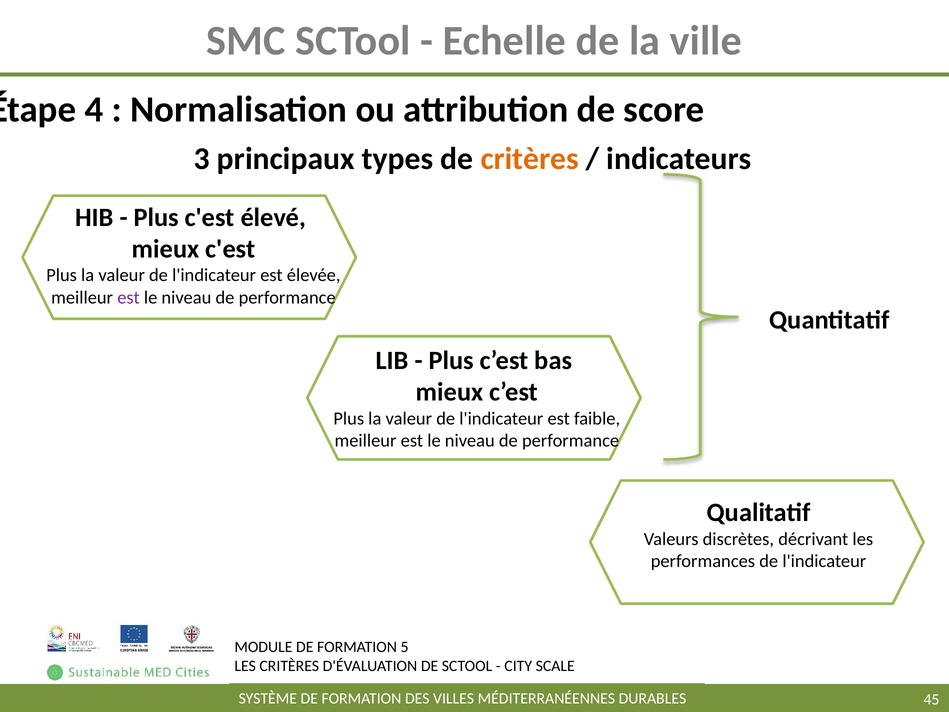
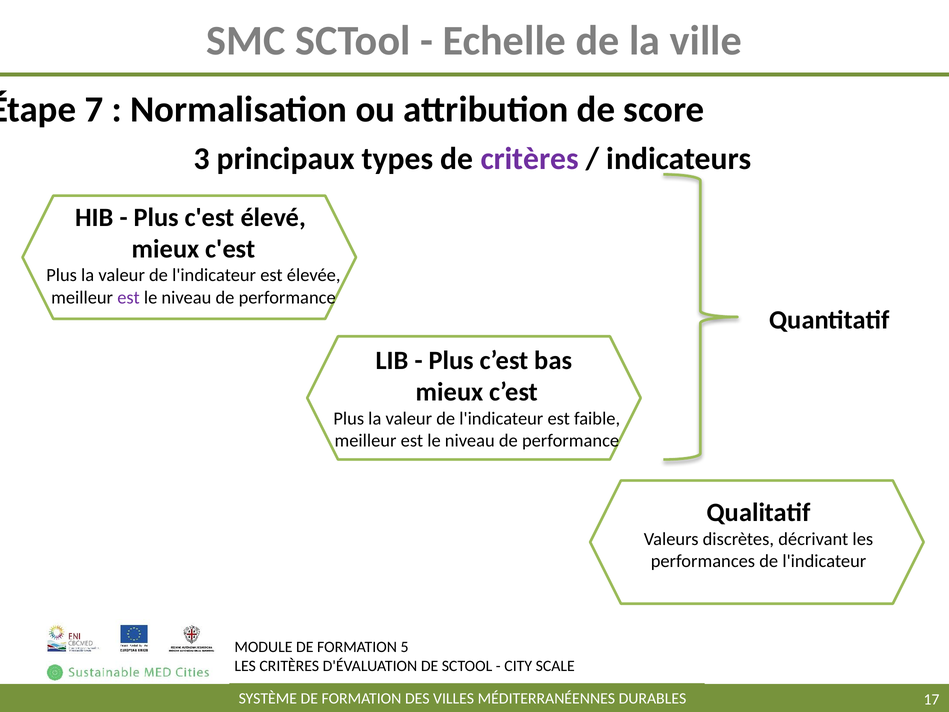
4: 4 -> 7 (94, 110)
critères colour: orange -> purple (530, 159)
45: 45 -> 17 (931, 700)
